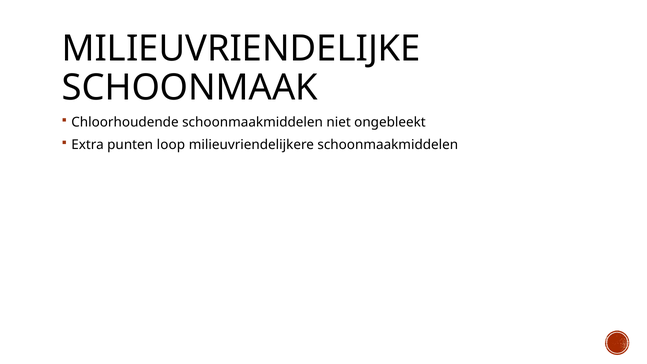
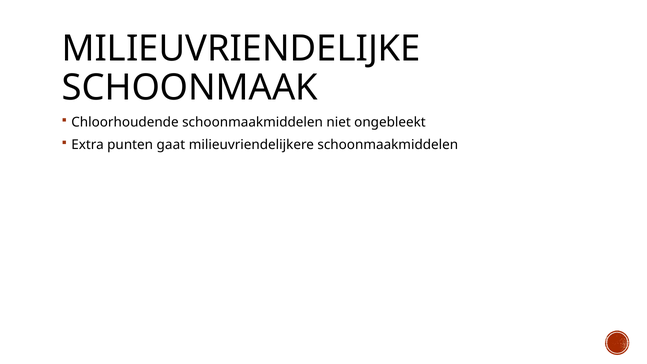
loop: loop -> gaat (171, 145)
